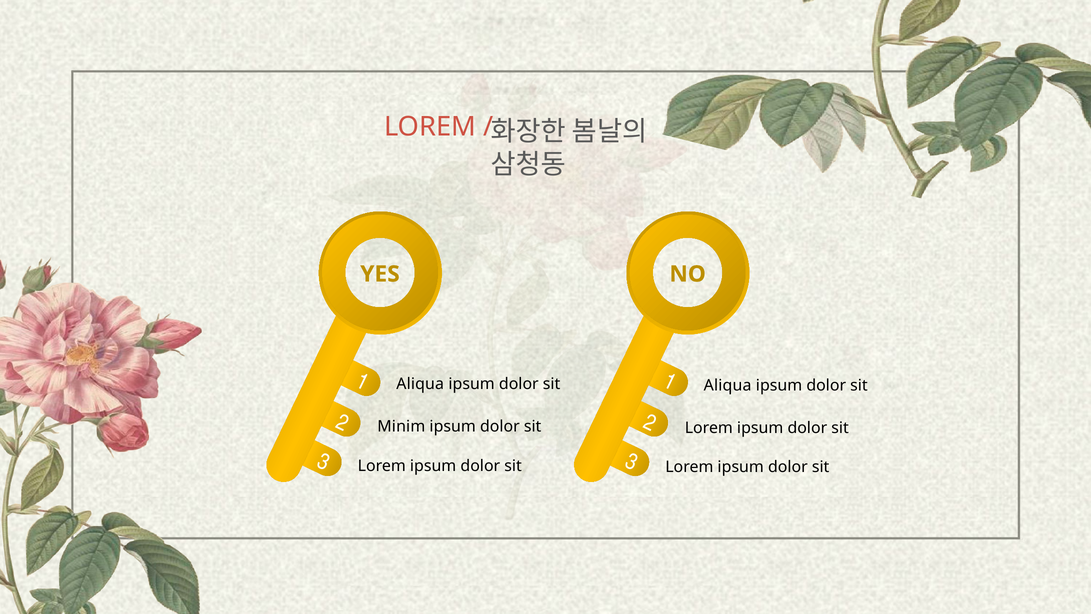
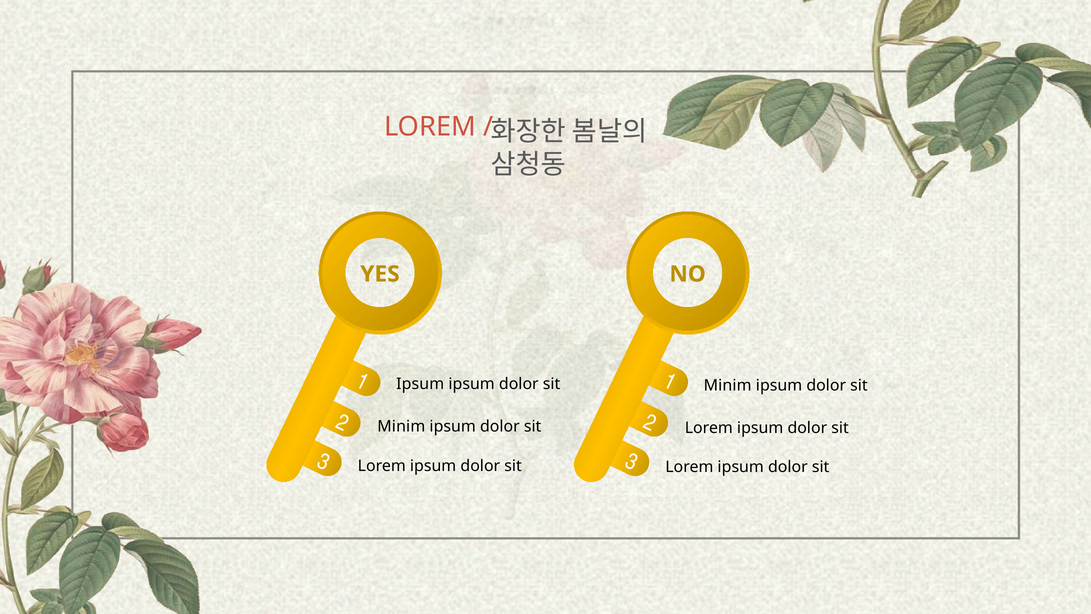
Aliqua: Aliqua -> Ipsum (420, 384)
Aliqua: Aliqua -> Minim (728, 386)
